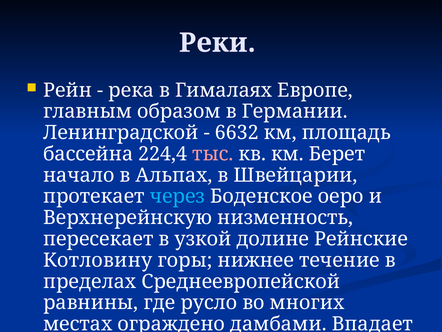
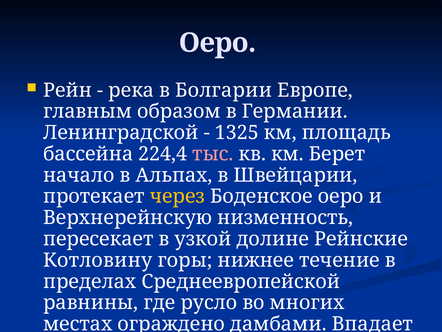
Реки: Реки -> Оеро (218, 43)
Гималаях: Гималаях -> Болгарии (224, 90)
6632: 6632 -> 1325 (237, 133)
через colour: light blue -> yellow (177, 196)
